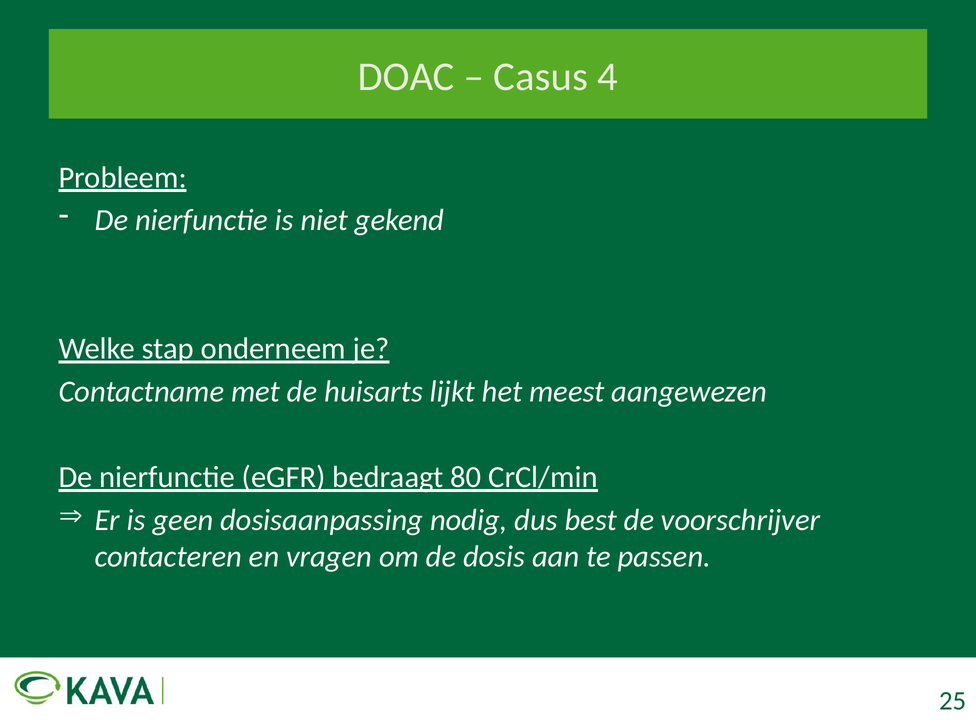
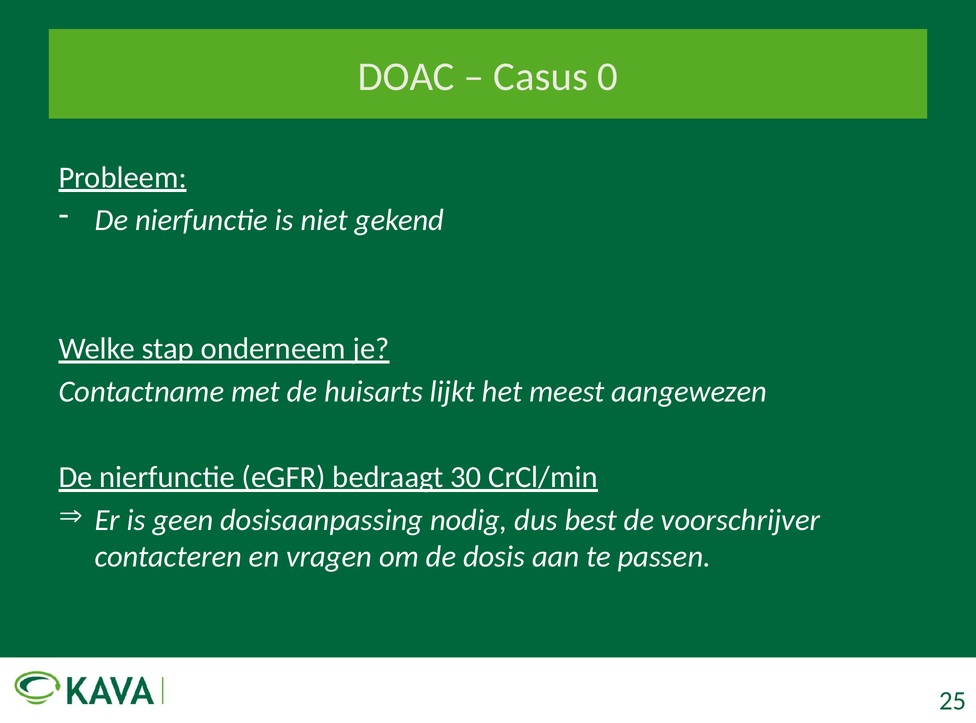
4: 4 -> 0 (608, 77)
80: 80 -> 30 (466, 477)
